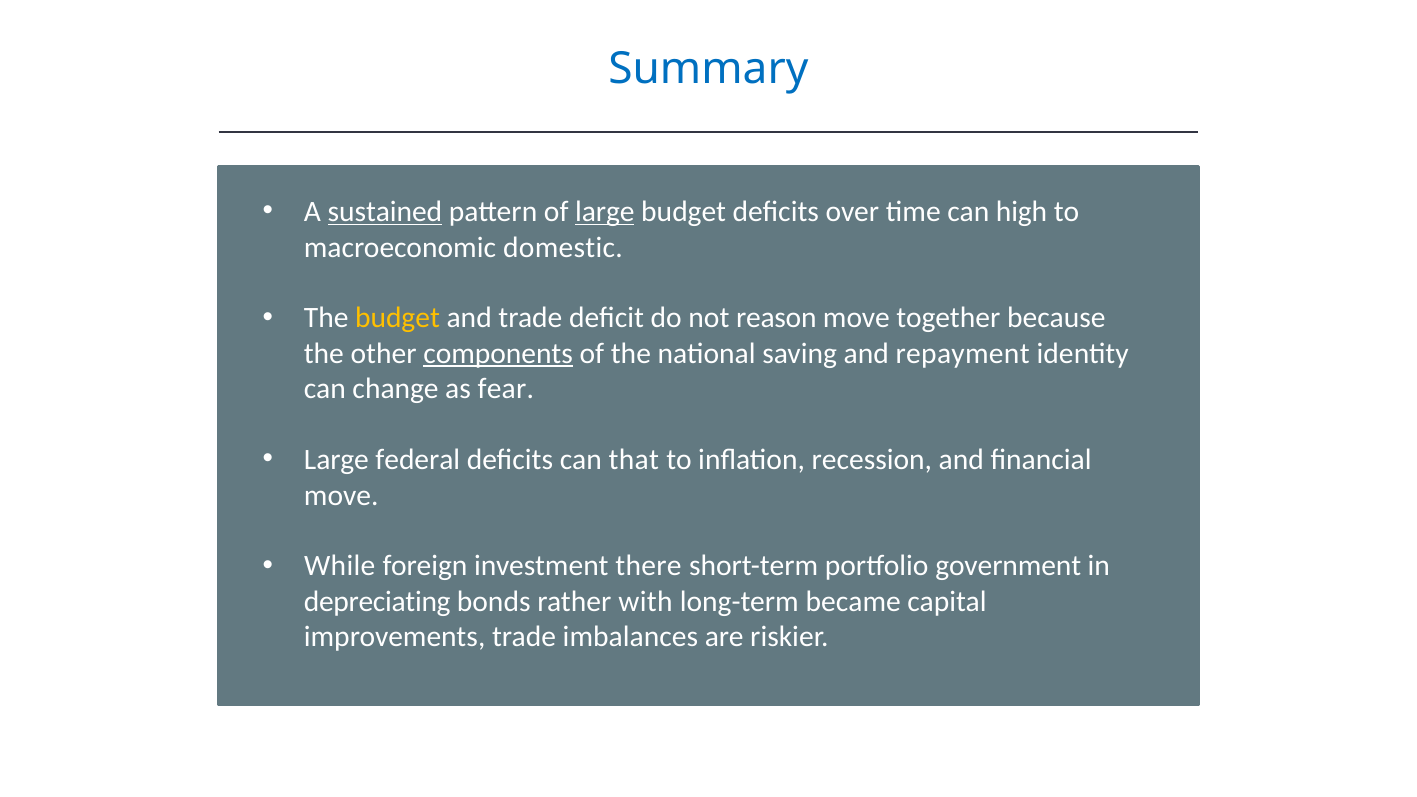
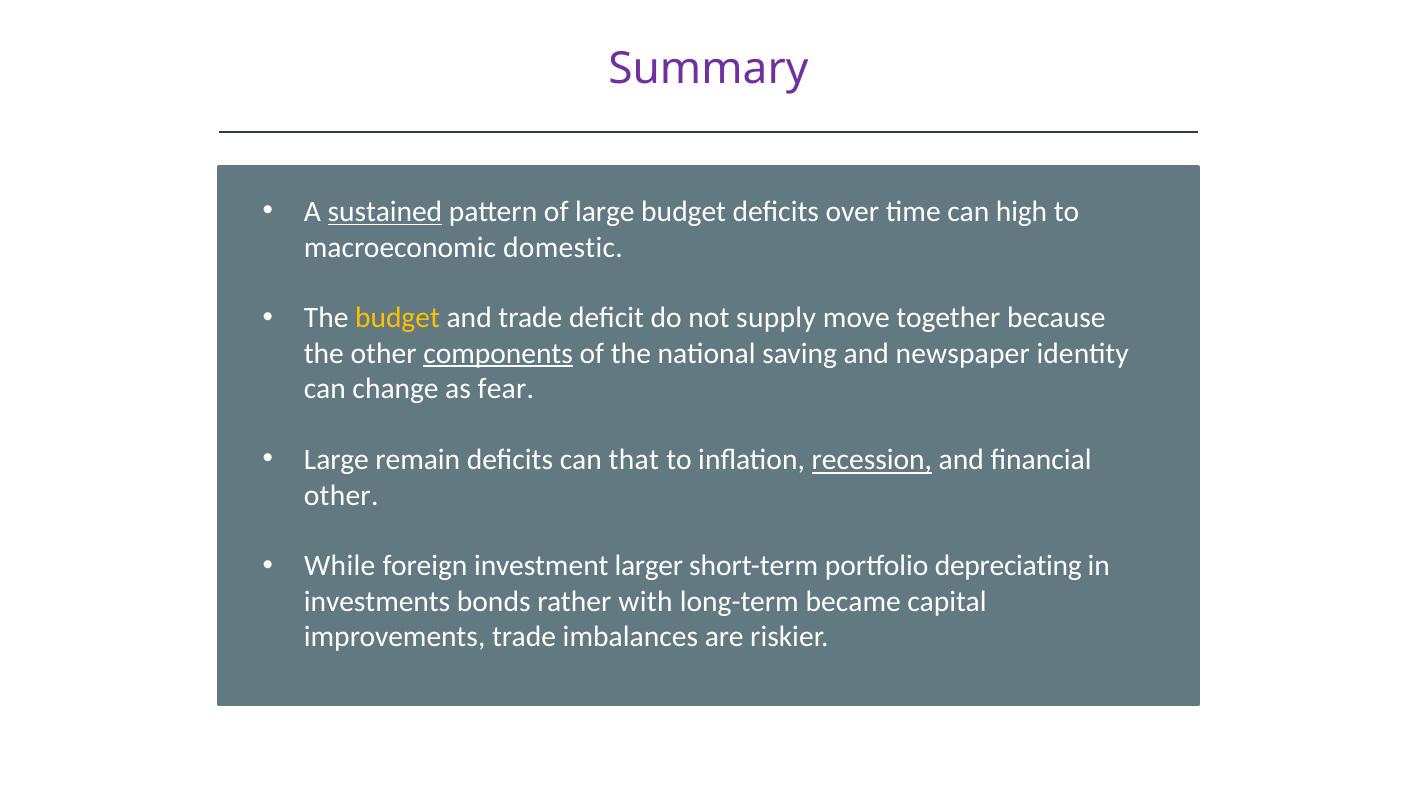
Summary colour: blue -> purple (708, 69)
large underline: present -> none (605, 212)
reason: reason -> supply (776, 318)
repayment: repayment -> newspaper (963, 354)
federal: federal -> remain (418, 460)
recession underline: none -> present (872, 460)
move: move -> other (341, 495)
there: there -> larger (649, 566)
government: government -> depreciating (1008, 566)
depreciating: depreciating -> investments (377, 602)
